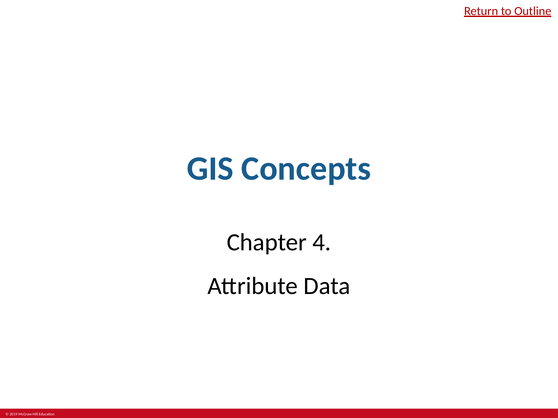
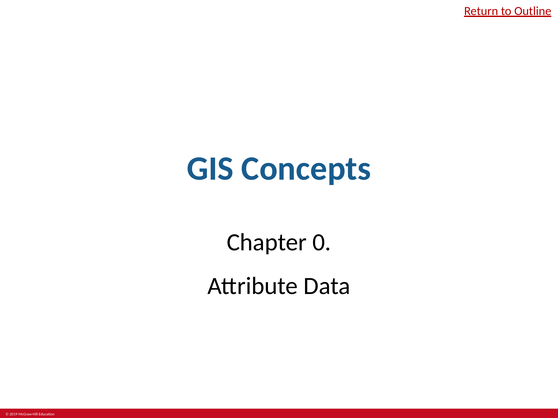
4: 4 -> 0 (322, 243)
